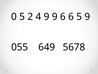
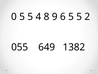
0 5 2: 2 -> 5 (30, 17)
4 9: 9 -> 8 (47, 17)
6 6: 6 -> 5 (71, 17)
5 9: 9 -> 2 (87, 17)
5678: 5678 -> 1382 (74, 47)
